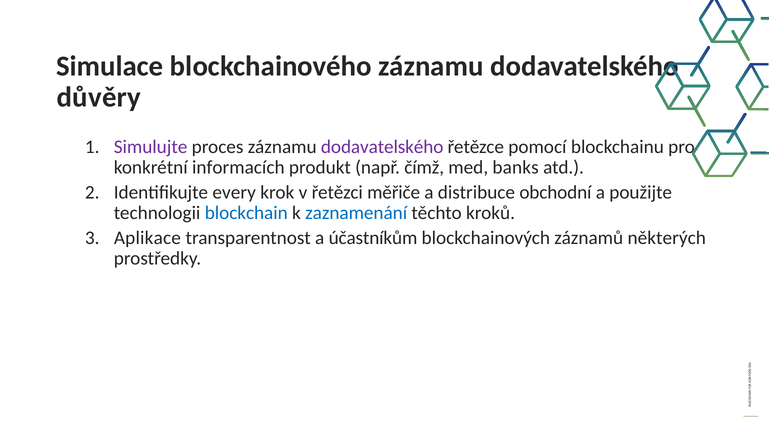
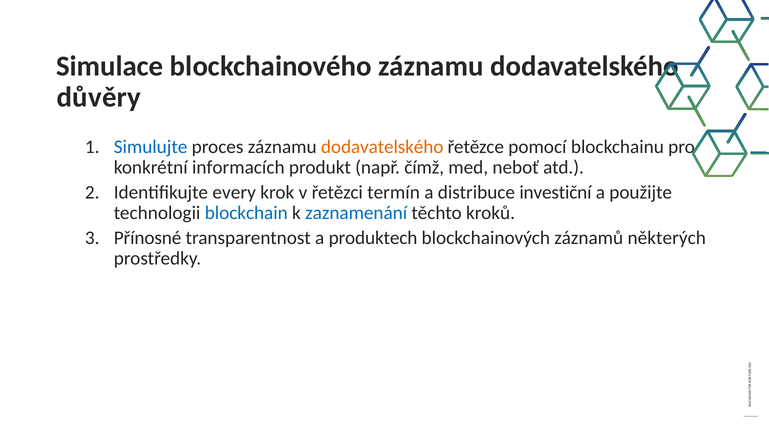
Simulujte colour: purple -> blue (151, 147)
dodavatelského colour: purple -> orange (382, 147)
banks: banks -> neboť (516, 168)
měřiče: měřiče -> termín (394, 193)
obchodní: obchodní -> investiční (555, 193)
Aplikace: Aplikace -> Přínosné (148, 238)
účastníkům: účastníkům -> produktech (373, 238)
